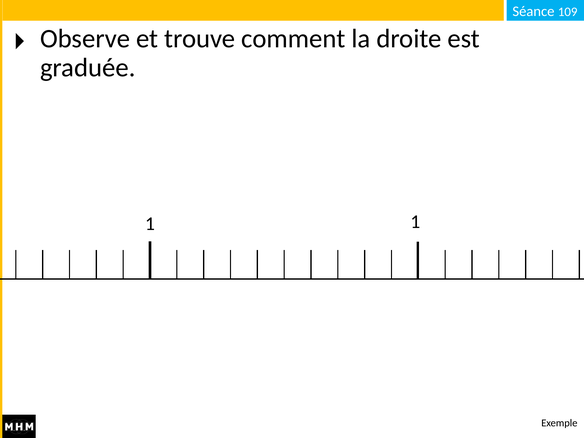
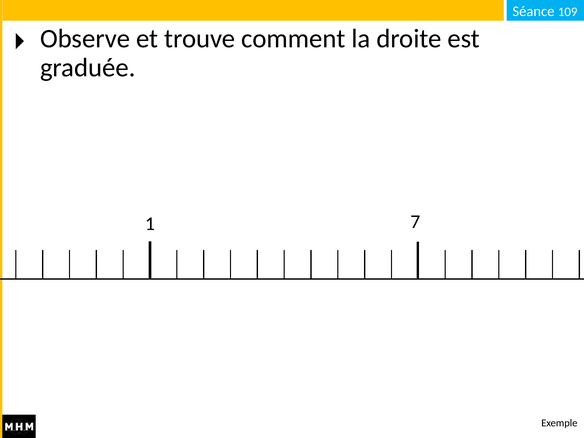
1 1: 1 -> 7 (415, 222)
